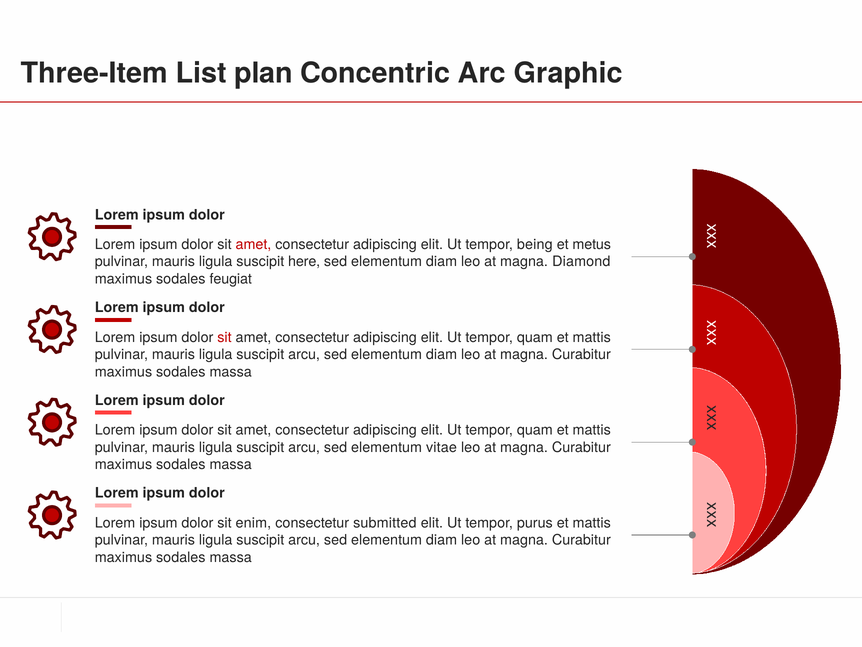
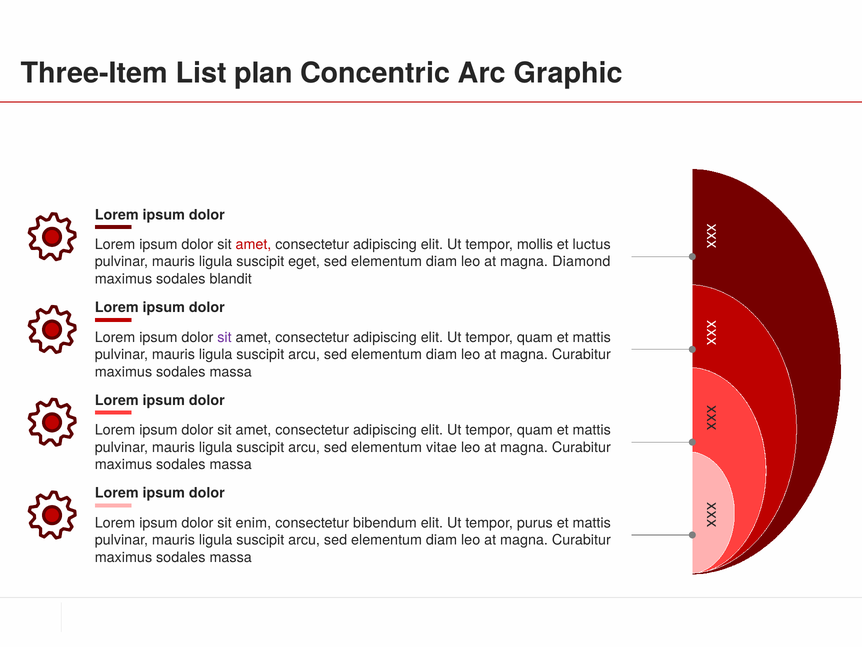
being: being -> mollis (535, 244)
metus: metus -> luctus (592, 244)
here: here -> eget (304, 262)
feugiat: feugiat -> blandit (231, 279)
sit colour: red -> purple (224, 337)
submitted: submitted -> bibendum (385, 522)
